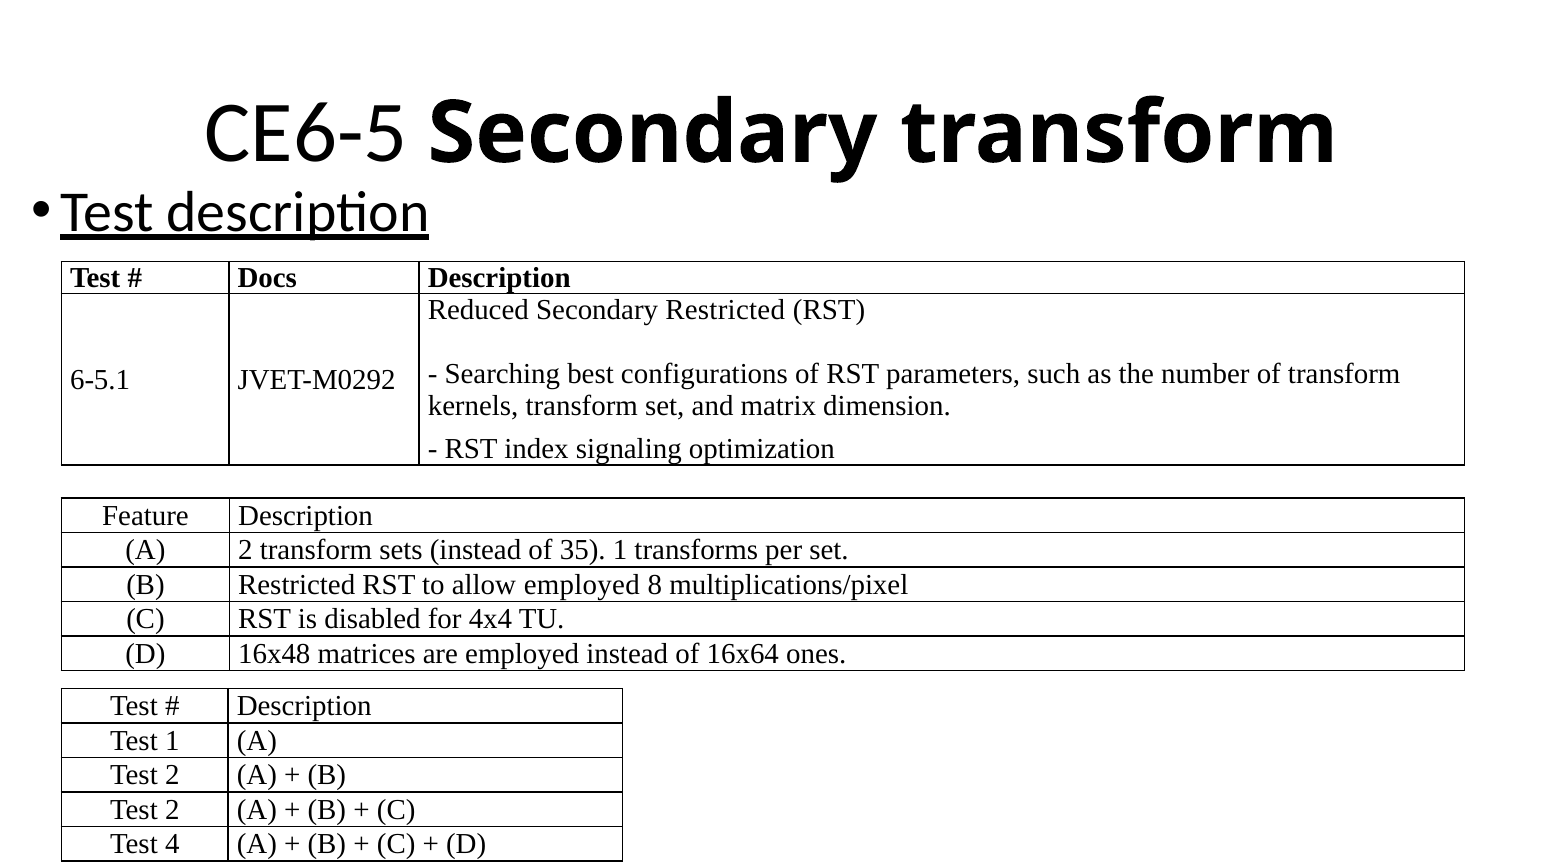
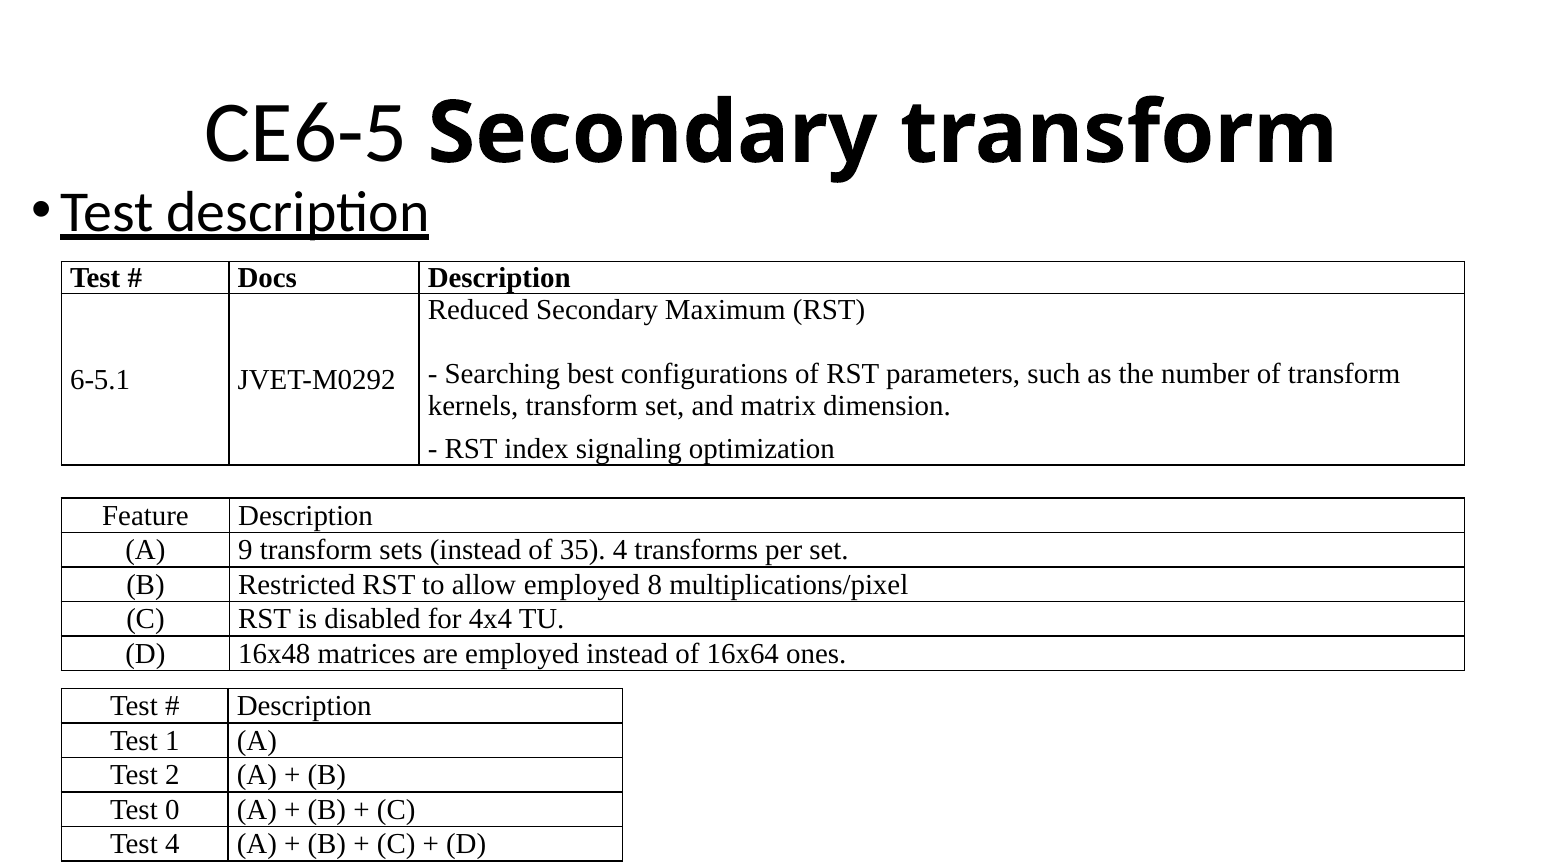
Secondary Restricted: Restricted -> Maximum (725, 310)
A 2: 2 -> 9 (245, 550)
35 1: 1 -> 4 (620, 550)
2: 2 -> 0 (172, 810)
